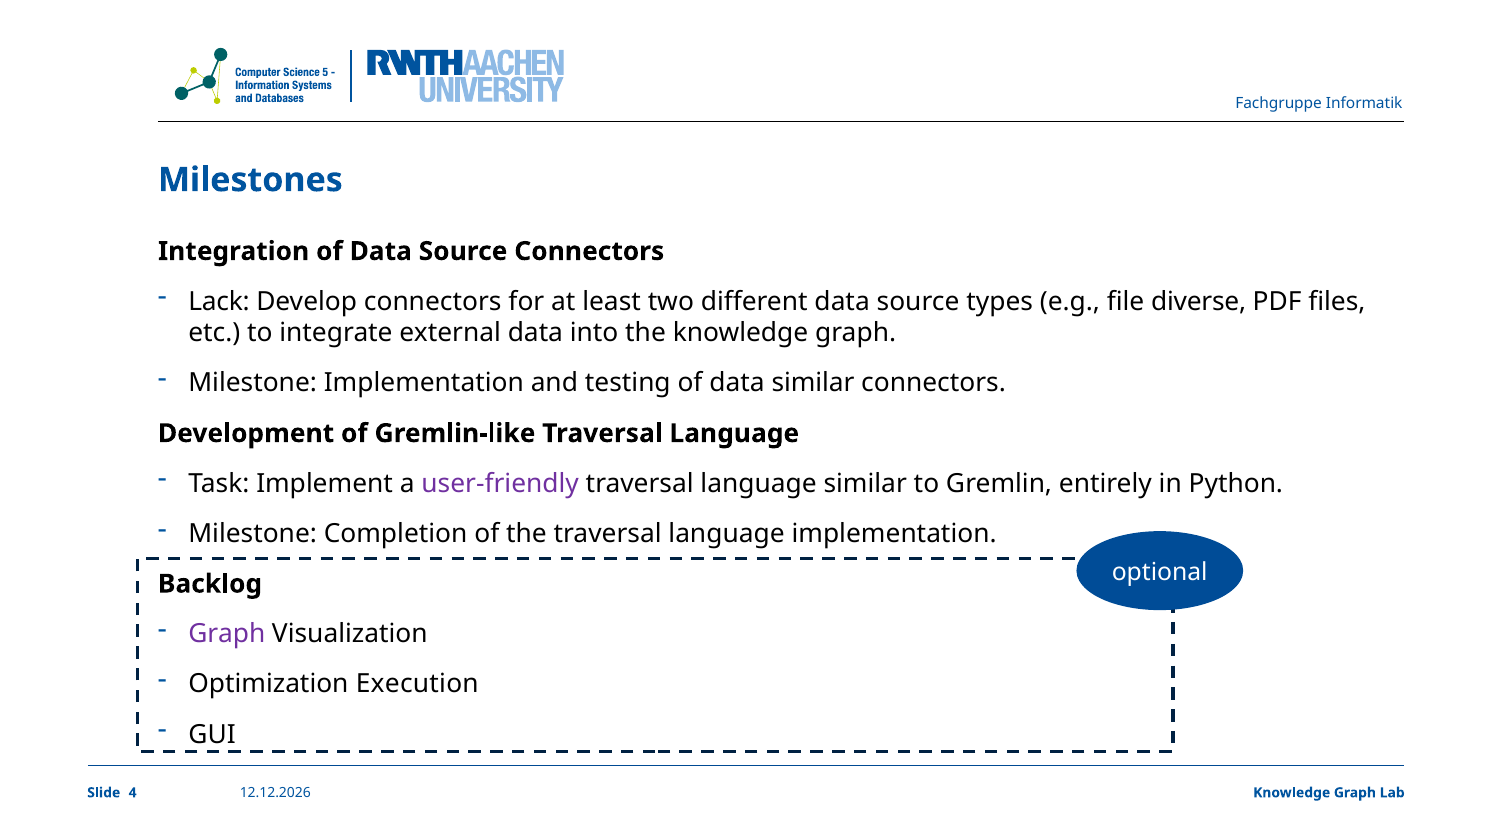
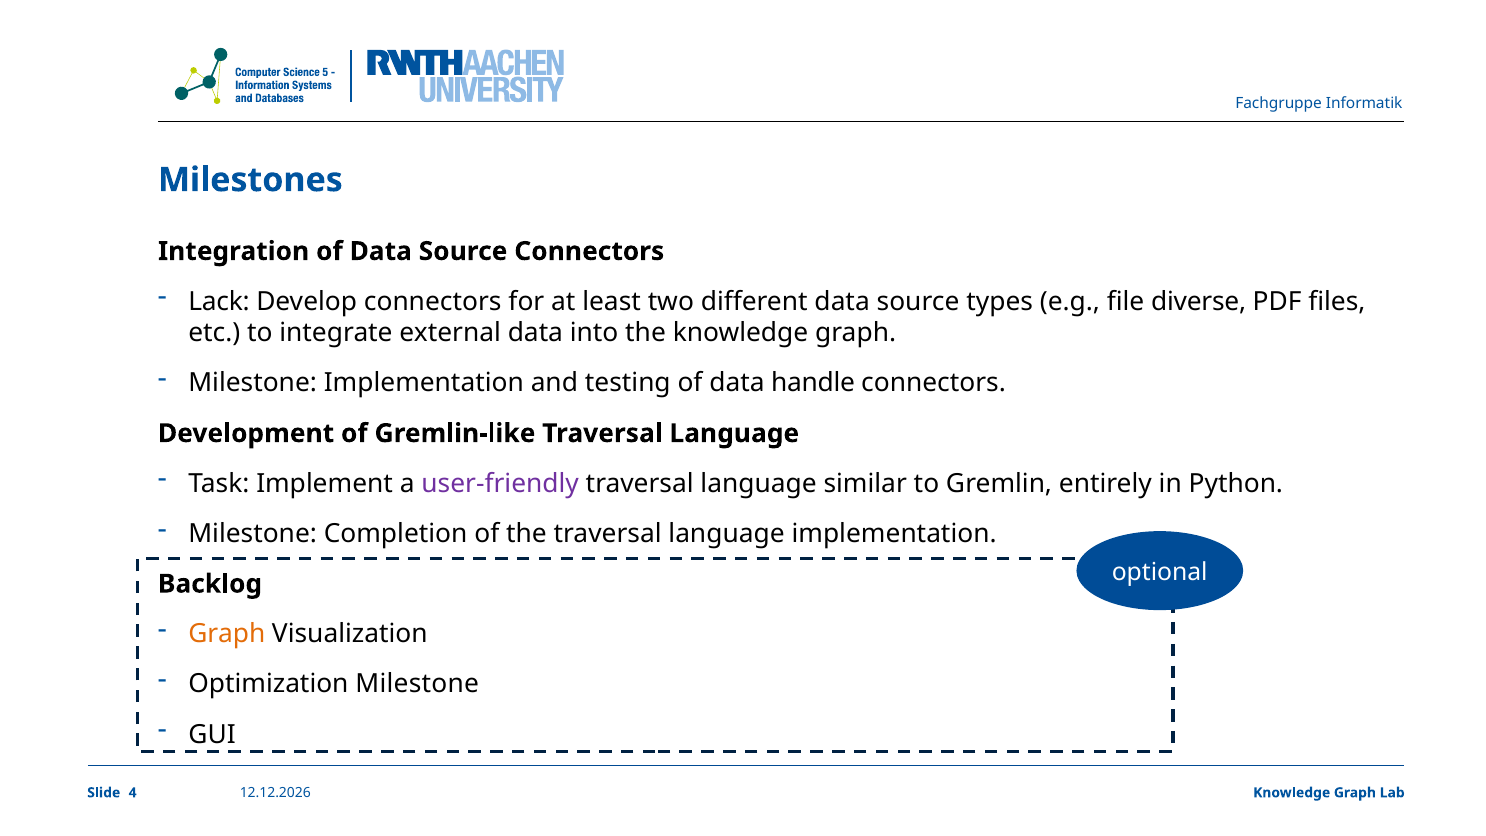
data similar: similar -> handle (813, 383)
Graph colour: purple -> orange (227, 634)
Optimization Execution: Execution -> Milestone (417, 684)
